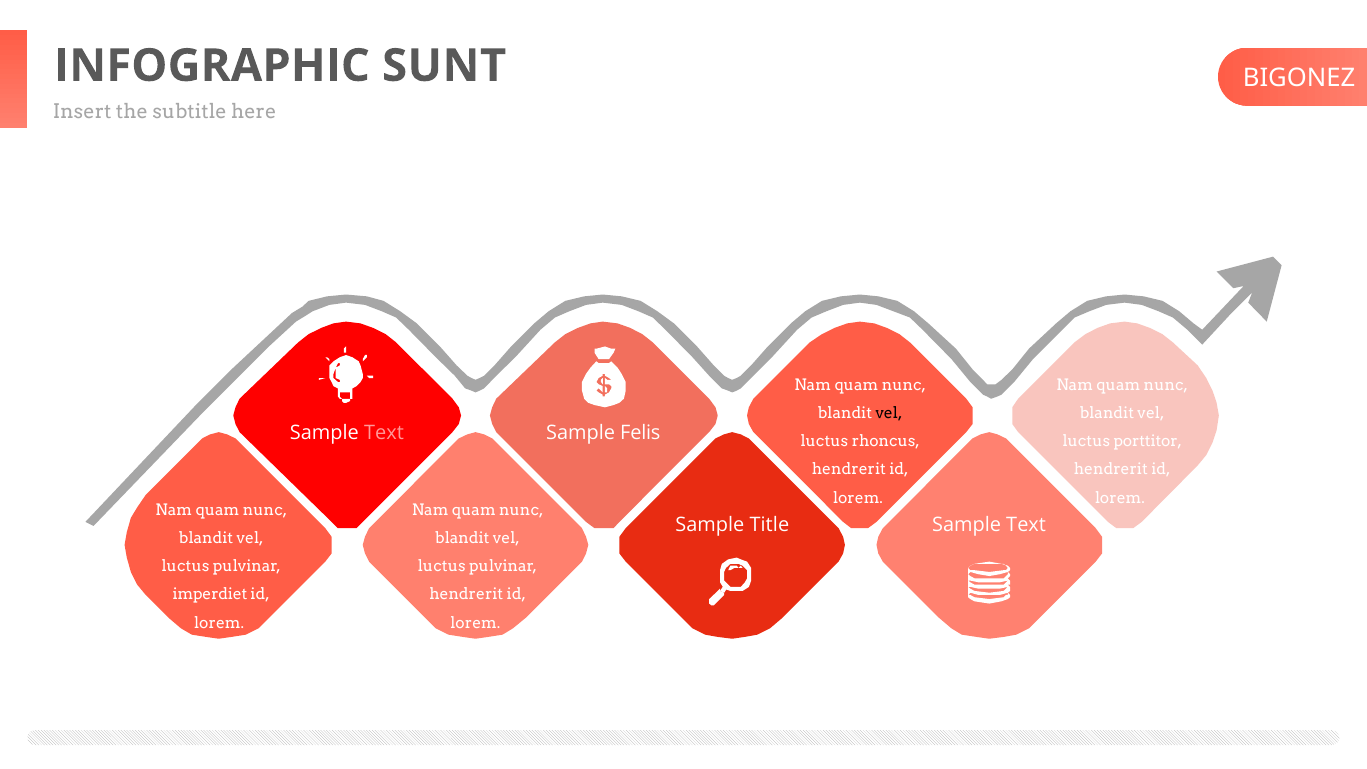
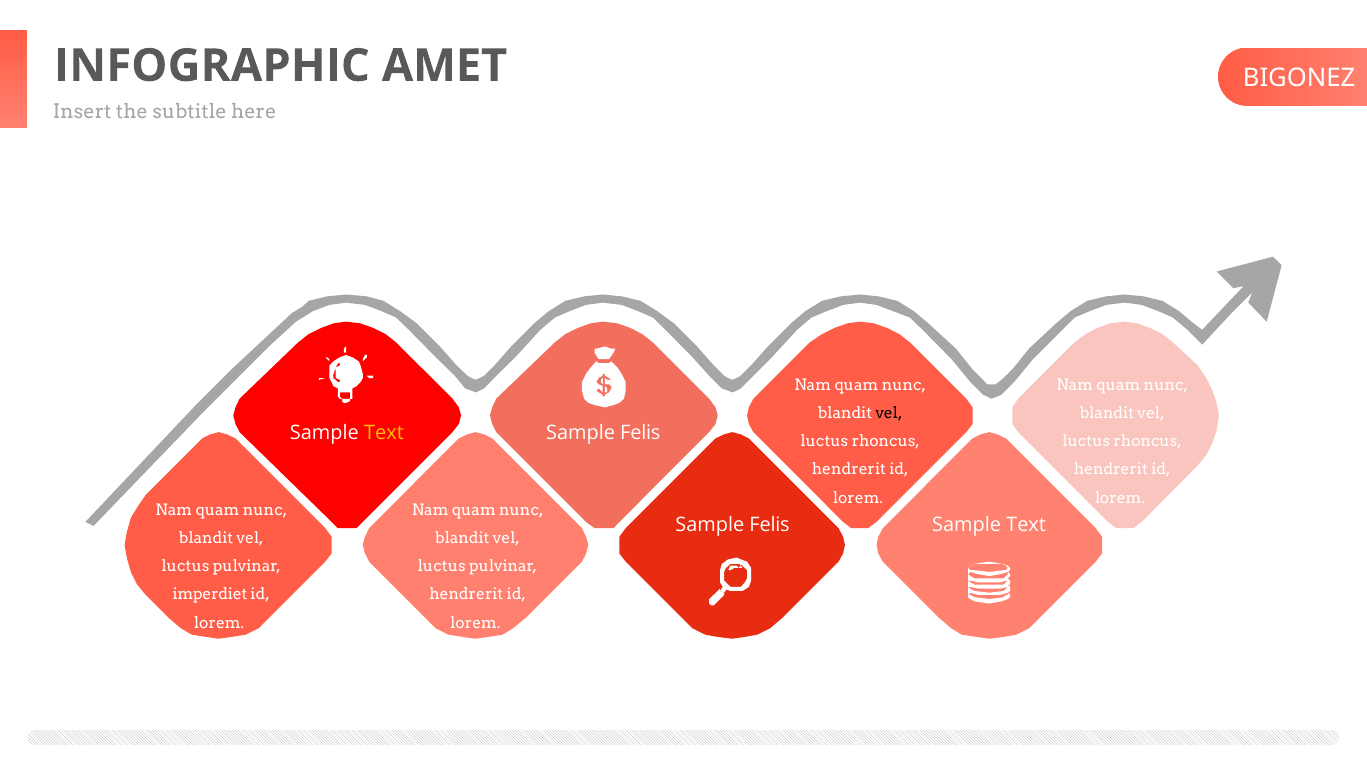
SUNT: SUNT -> AMET (445, 66)
Text colour: pink -> yellow (384, 433)
porttitor: porttitor -> rhoncus (1148, 441)
Title: Title -> Felis (770, 525)
